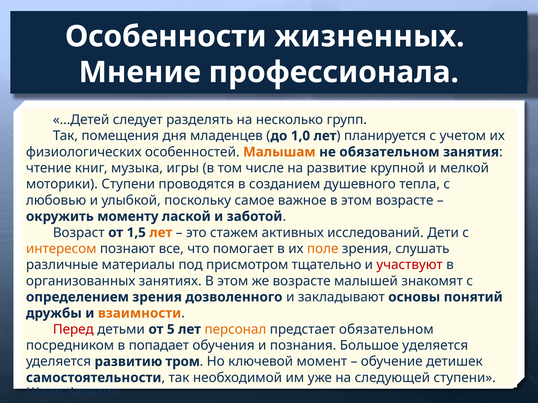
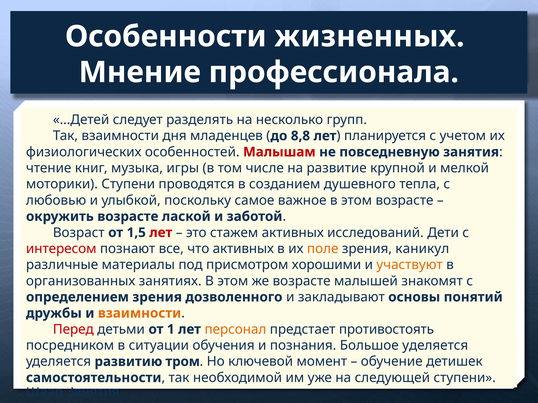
Так помещения: помещения -> взаимности (120, 136)
1,0: 1,0 -> 8,8 (300, 136)
Малышам colour: orange -> red (279, 152)
не обязательном: обязательном -> повседневную (390, 152)
окружить моменту: моменту -> возрасте (128, 217)
лет colour: orange -> red (161, 233)
интересом colour: orange -> red (61, 249)
что помогает: помогает -> активных (243, 249)
слушать: слушать -> каникул (422, 249)
тщательно: тщательно -> хорошими (327, 265)
участвуют colour: red -> orange (410, 265)
5: 5 -> 1 (171, 330)
предстает обязательном: обязательном -> противостоять (386, 330)
попадает: попадает -> ситуации (159, 346)
